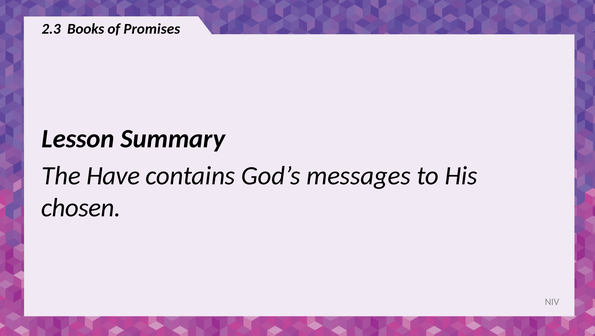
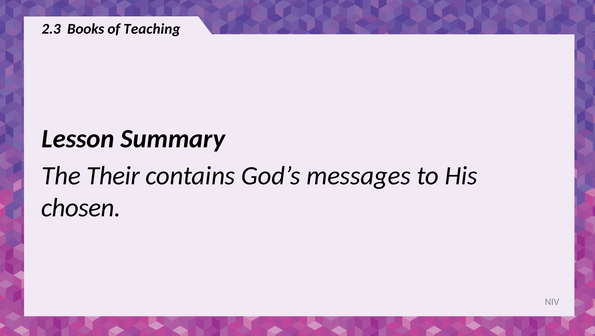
Promises: Promises -> Teaching (152, 29)
Have: Have -> Their (113, 176)
